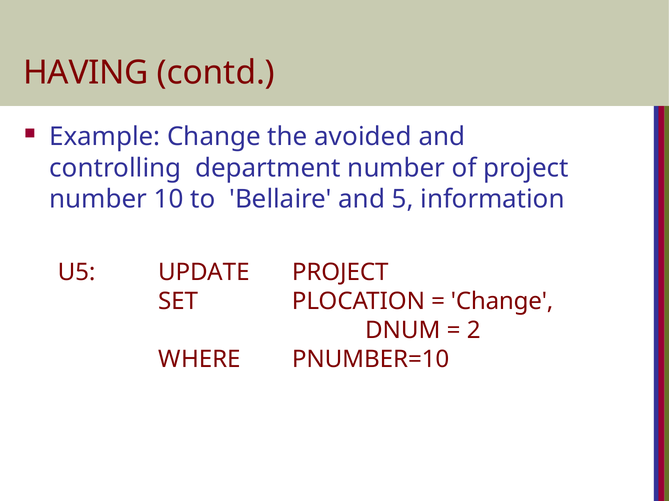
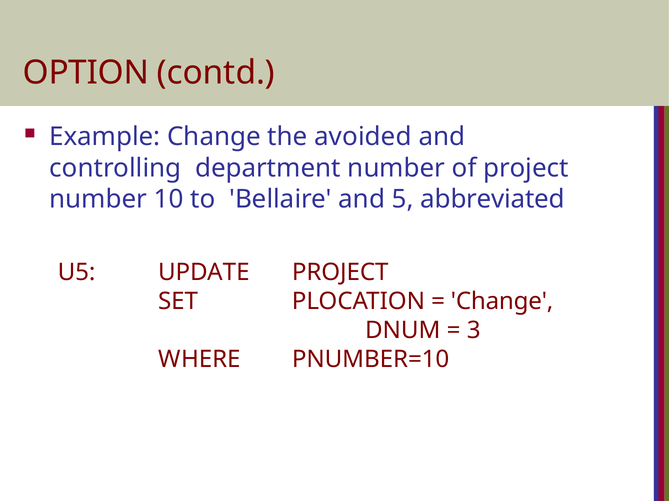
HAVING: HAVING -> OPTION (86, 73)
information: information -> abbreviated (493, 200)
2: 2 -> 3 (474, 331)
